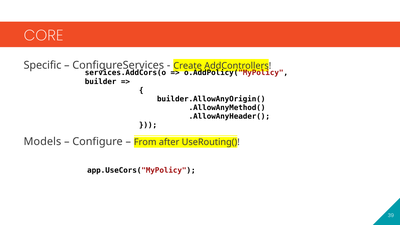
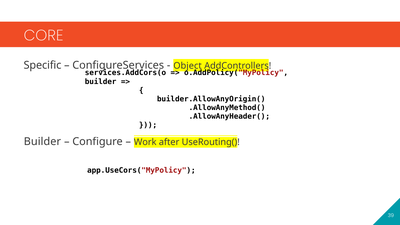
Create: Create -> Object (188, 66)
Models: Models -> Builder (42, 141)
From: From -> Work (145, 142)
